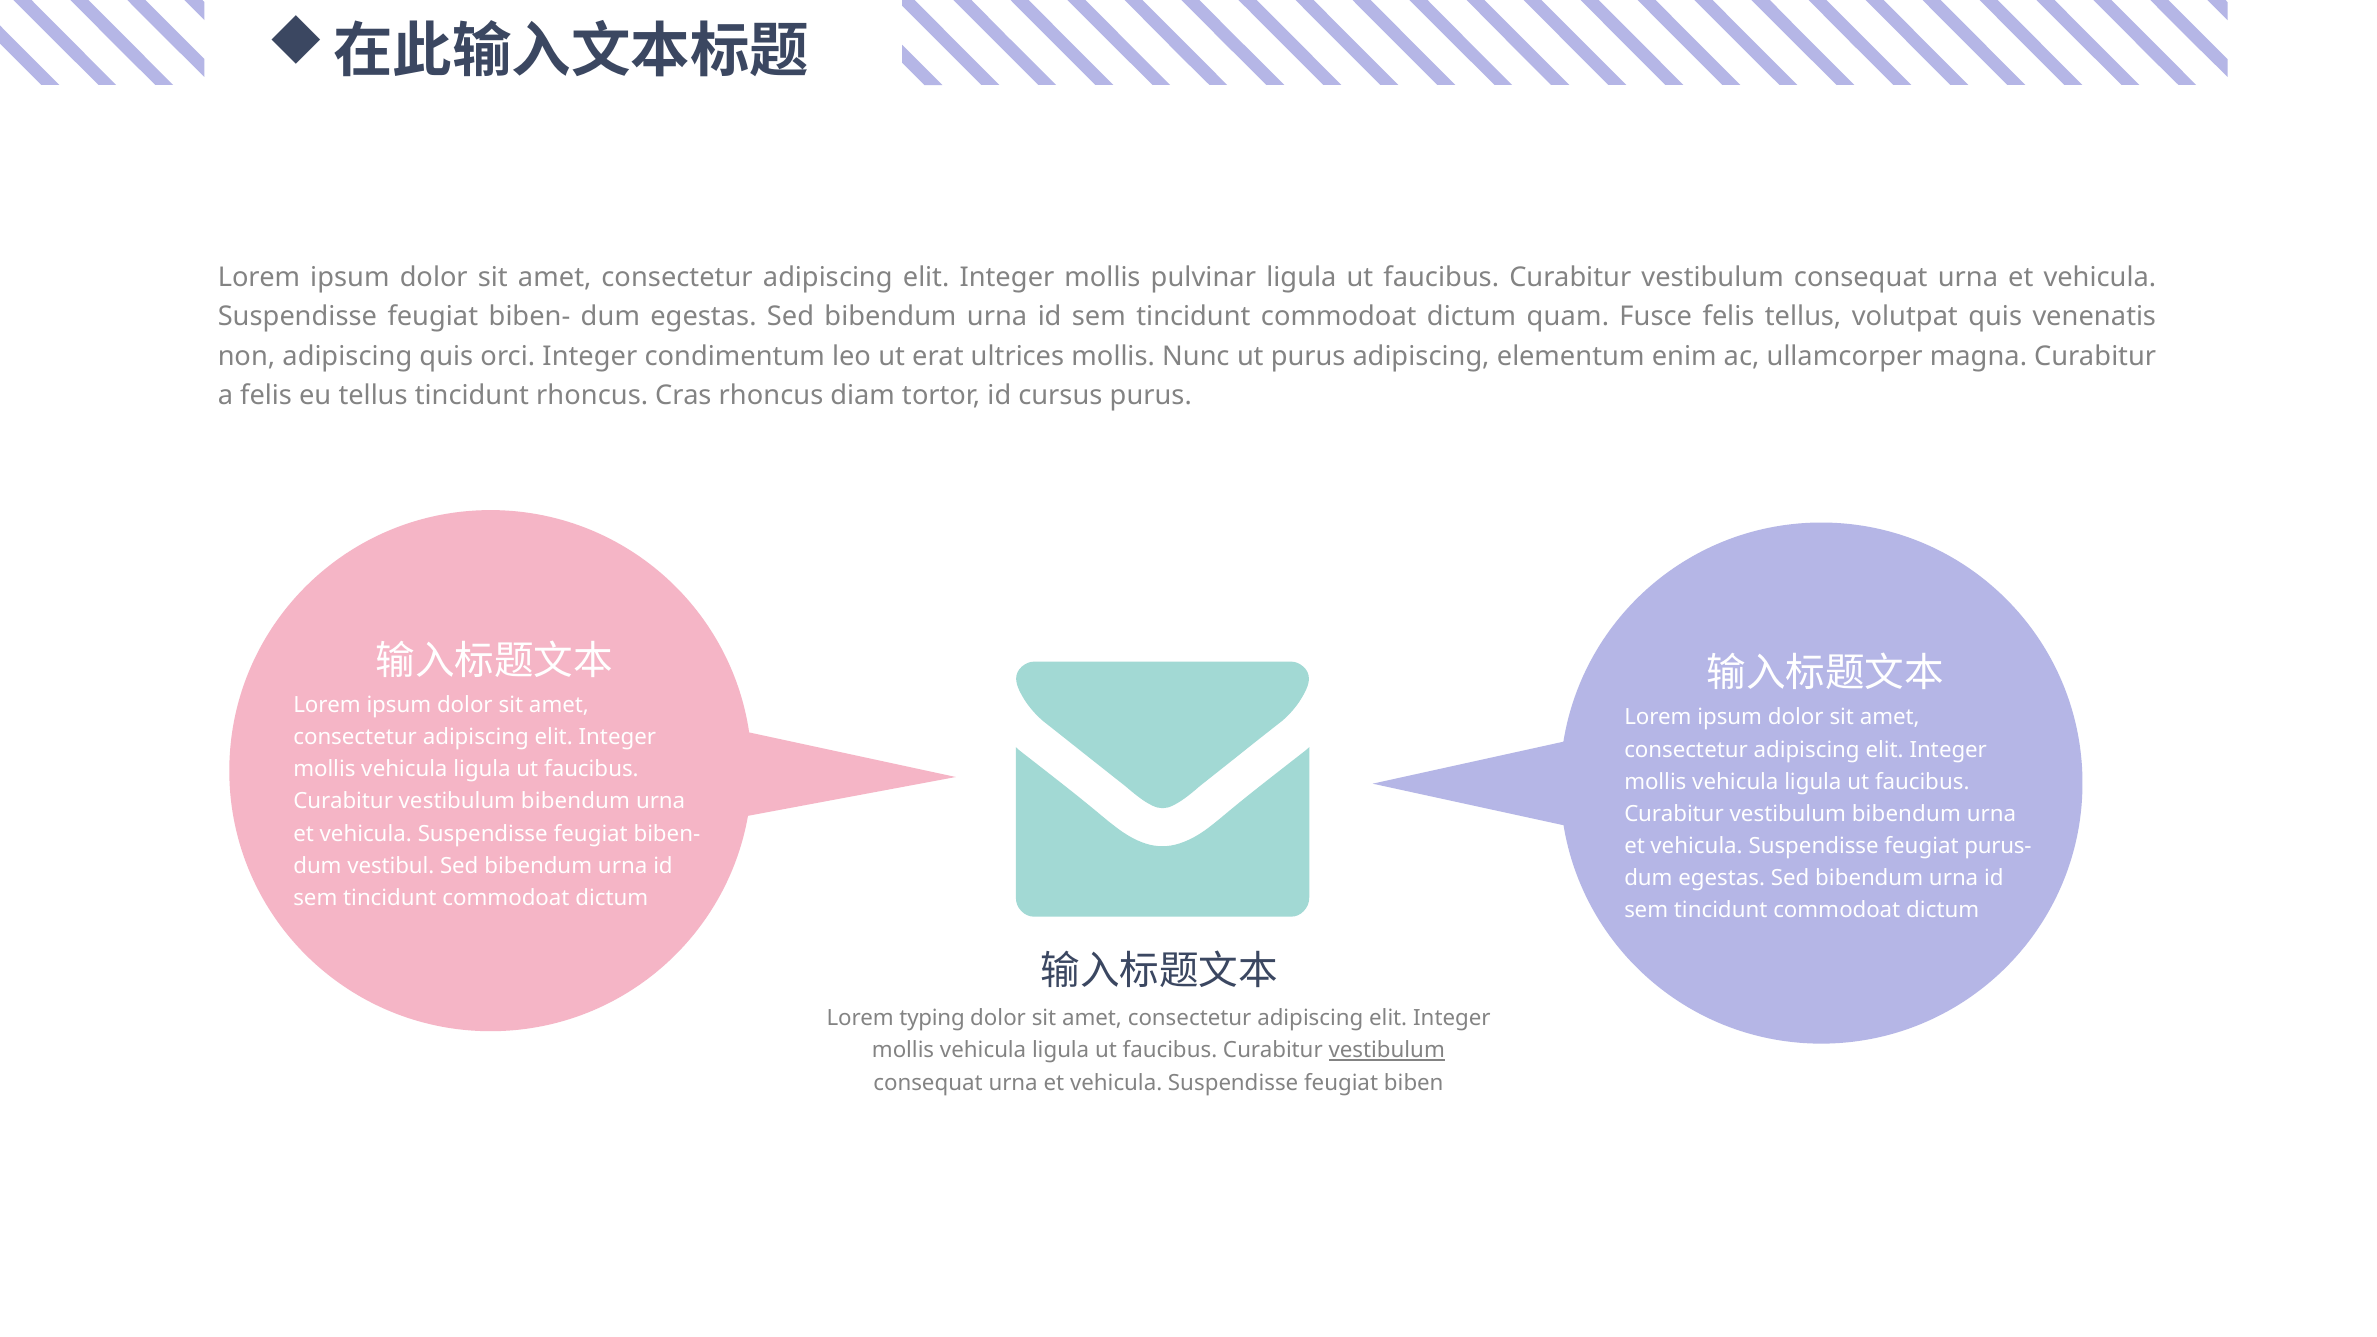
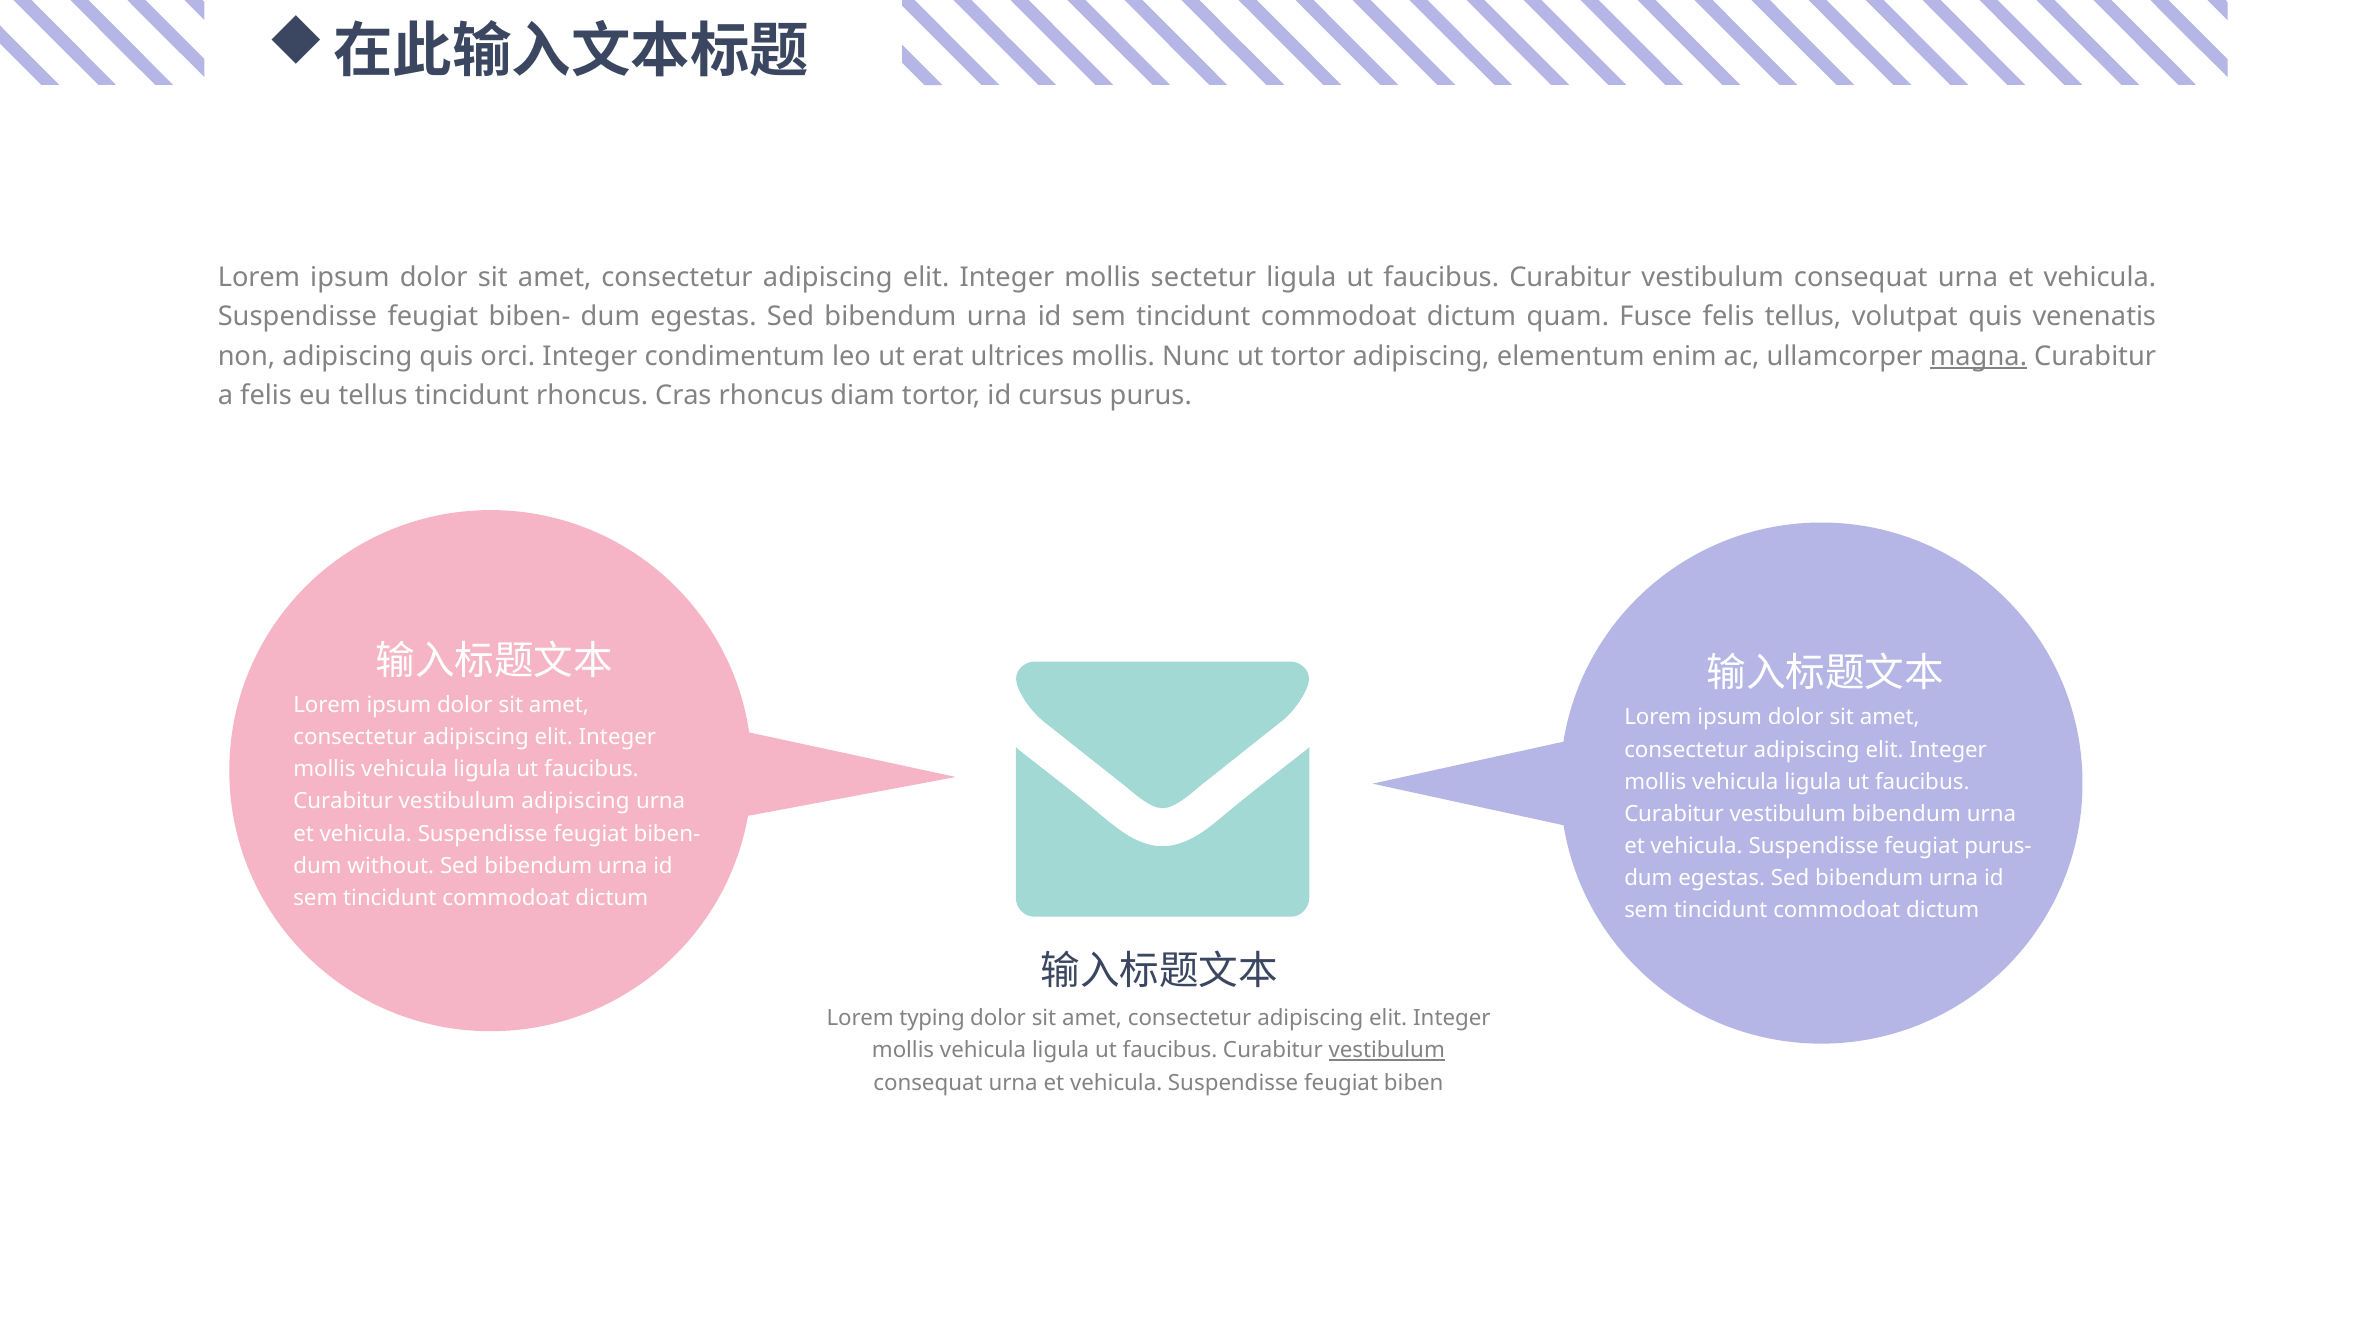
pulvinar: pulvinar -> sectetur (1203, 278)
ut purus: purus -> tortor (1308, 356)
magna underline: none -> present (1978, 356)
bibendum: bibendum -> adipiscing (575, 802)
vestibul: vestibul -> without (391, 866)
